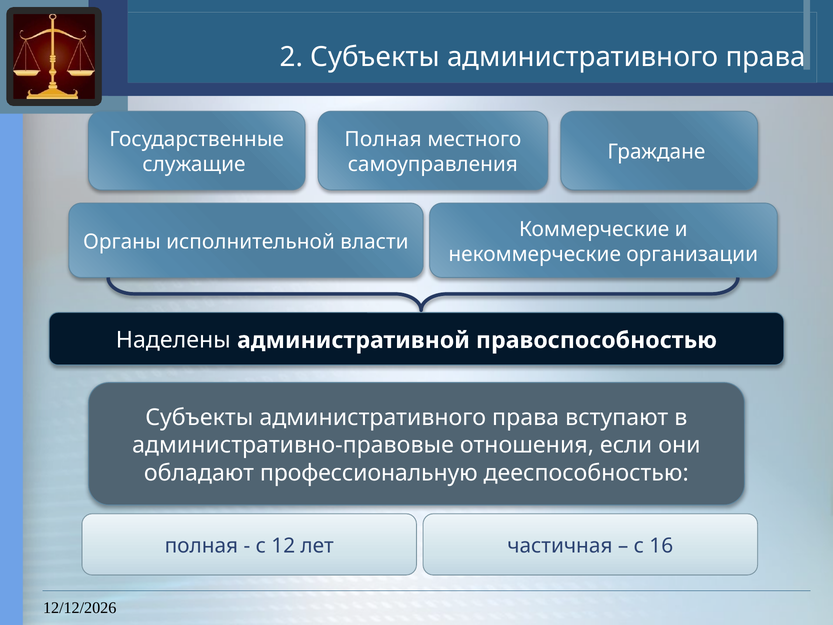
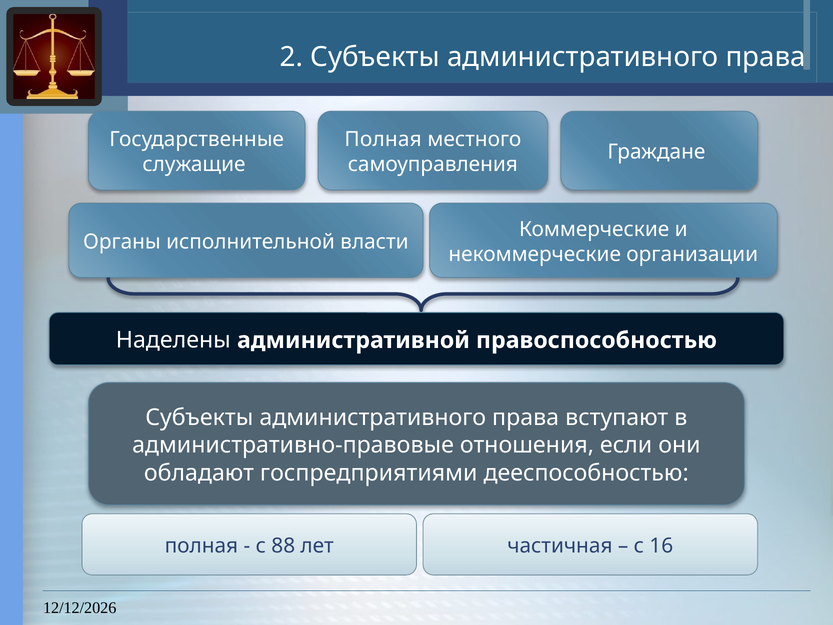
профессиональную: профессиональную -> госпредприятиями (369, 473)
12: 12 -> 88 (283, 546)
